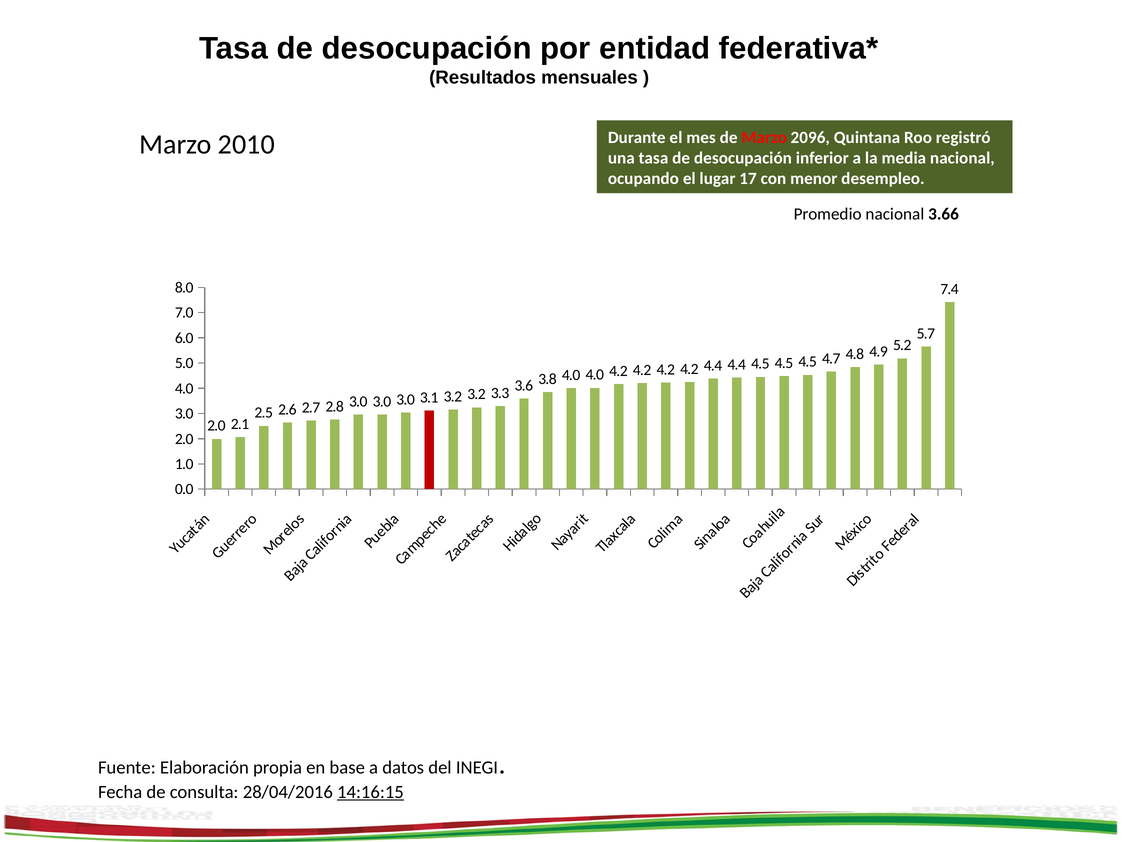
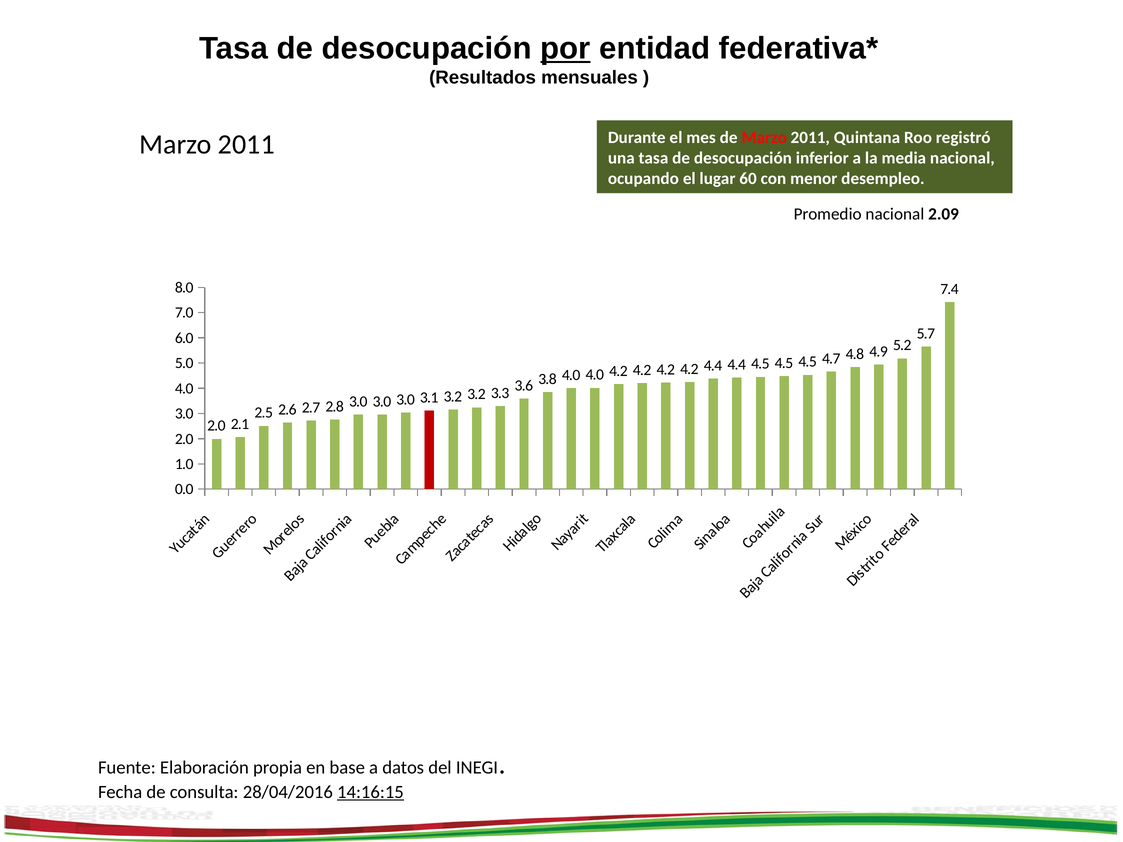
por underline: none -> present (566, 49)
de Marzo 2096: 2096 -> 2011 (810, 137)
2010: 2010 -> 2011 (246, 145)
17: 17 -> 60 (748, 179)
3.66: 3.66 -> 2.09 (944, 214)
